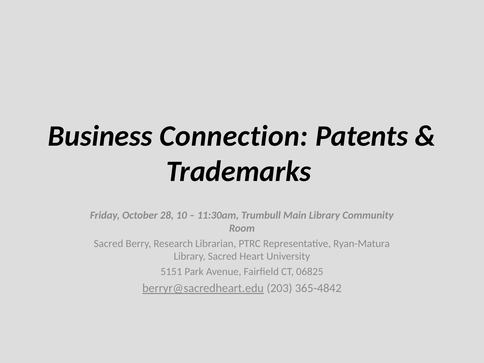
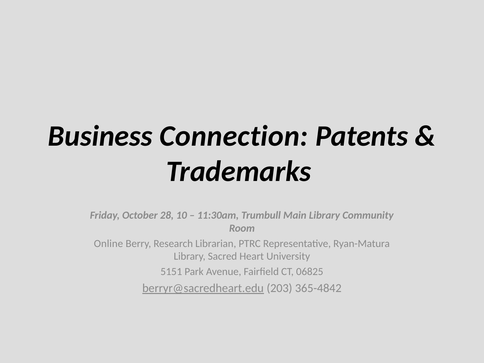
Sacred: Sacred -> Online (108, 244)
